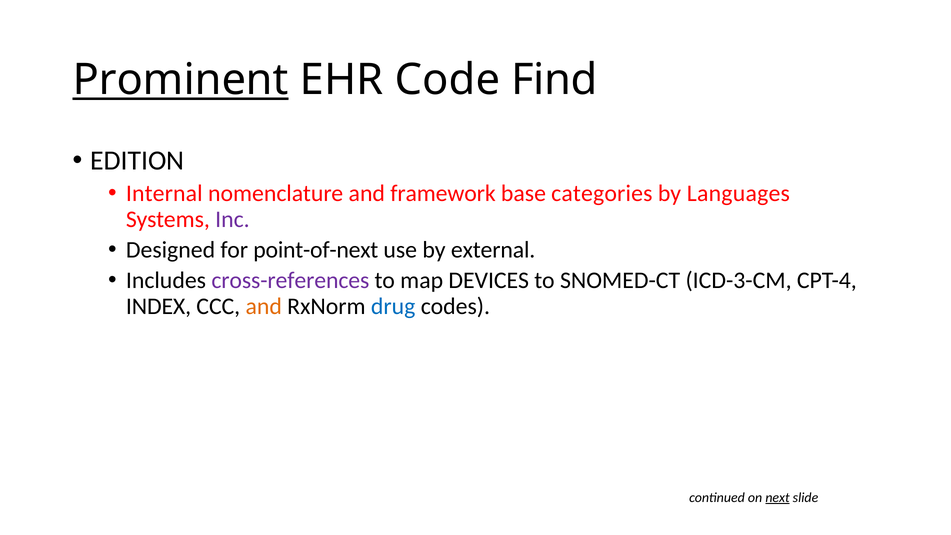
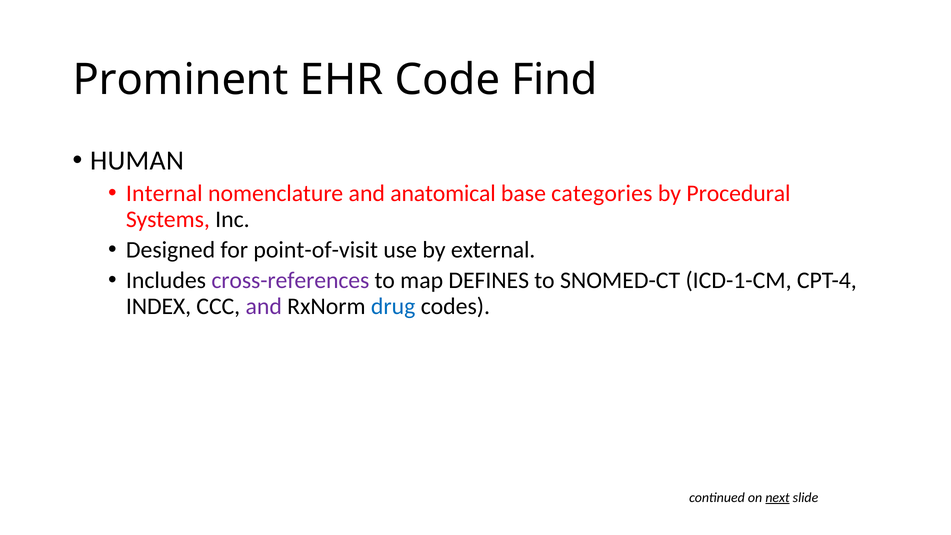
Prominent underline: present -> none (181, 80)
EDITION: EDITION -> HUMAN (137, 161)
framework: framework -> anatomical (443, 194)
Languages: Languages -> Procedural (739, 194)
Inc colour: purple -> black (232, 219)
point-of-next: point-of-next -> point-of-visit (316, 250)
DEVICES: DEVICES -> DEFINES (489, 280)
ICD-3-CM: ICD-3-CM -> ICD-1-CM (739, 280)
and colour: orange -> purple (264, 306)
